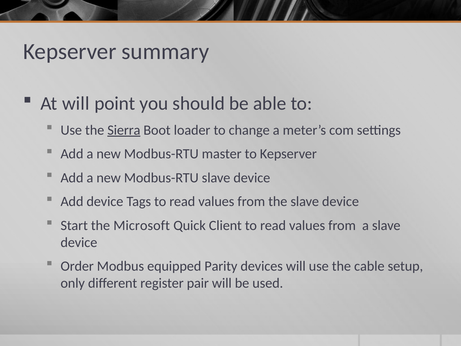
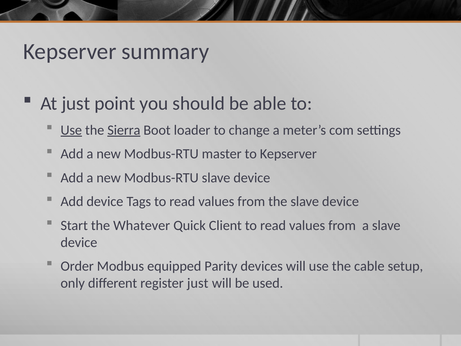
At will: will -> just (76, 104)
Use underline: none -> present (71, 130)
Microsoft: Microsoft -> Whatever (142, 225)
register pair: pair -> just (198, 283)
